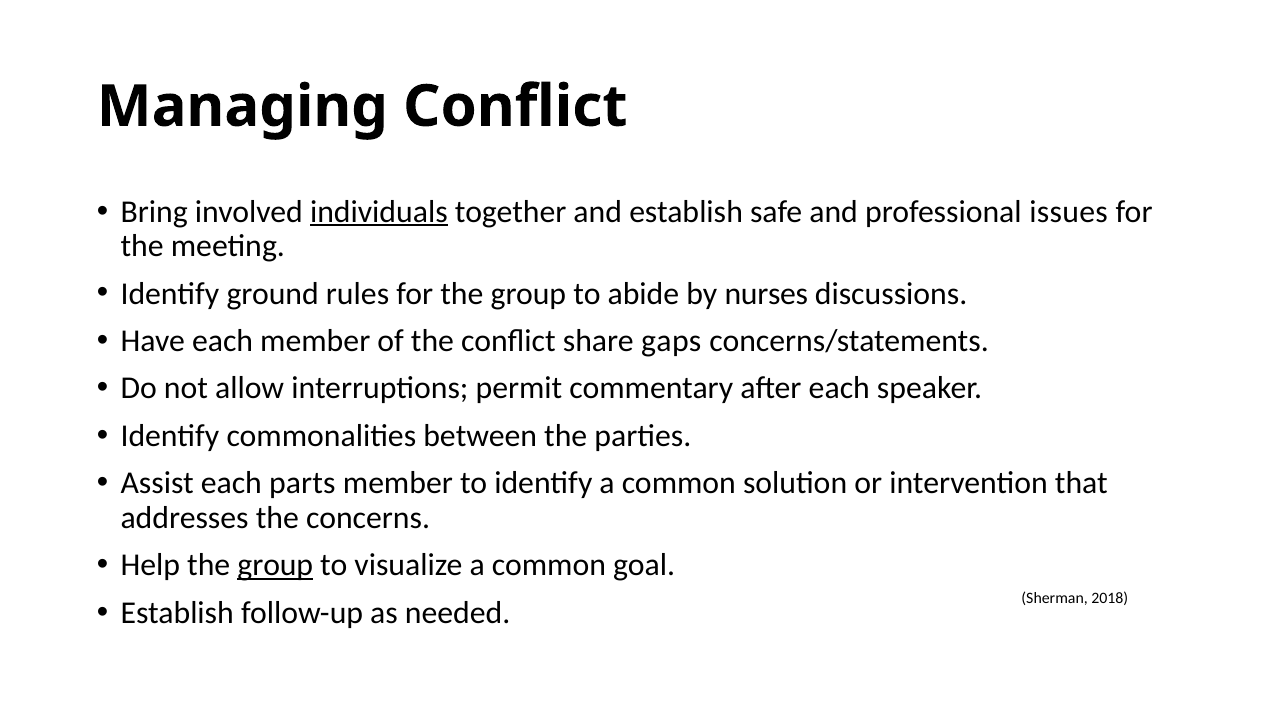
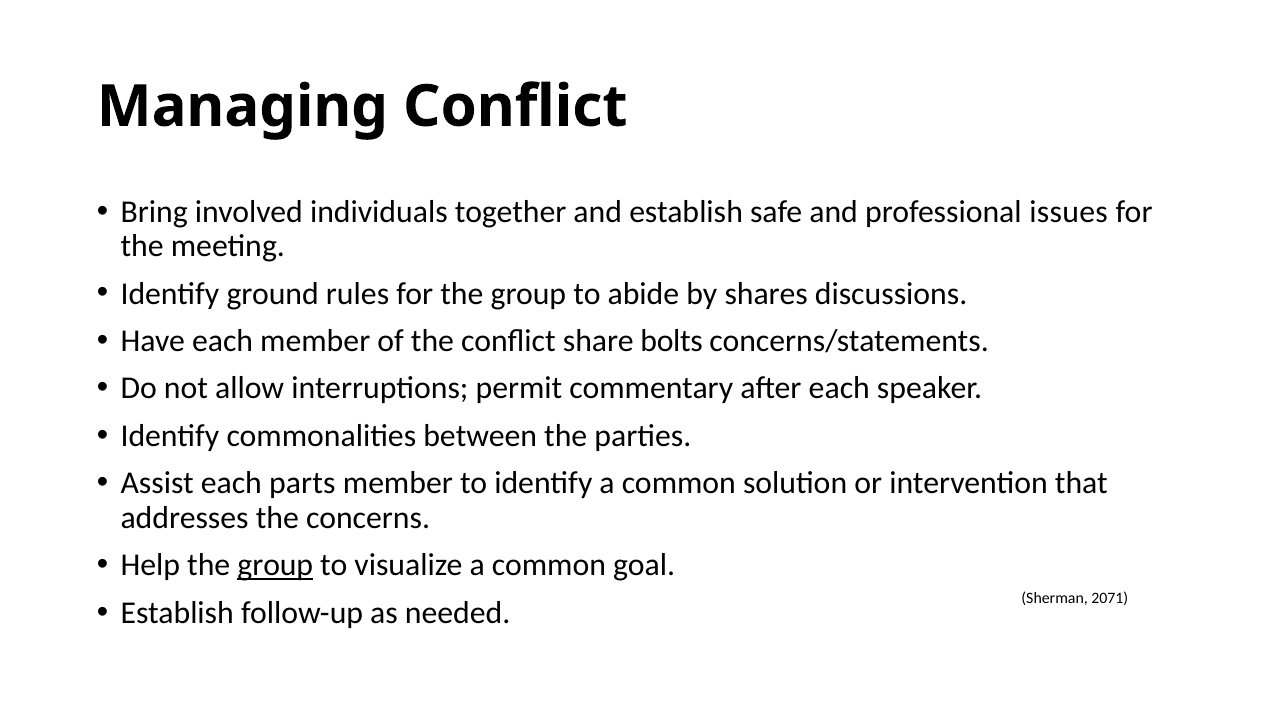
individuals underline: present -> none (379, 212)
nurses: nurses -> shares (766, 294)
gaps: gaps -> bolts (672, 341)
2018: 2018 -> 2071 (1110, 599)
